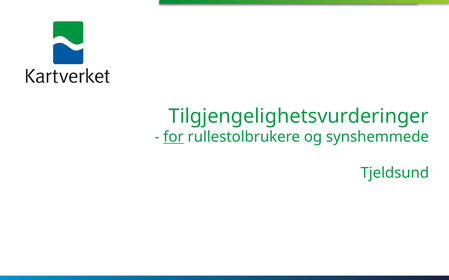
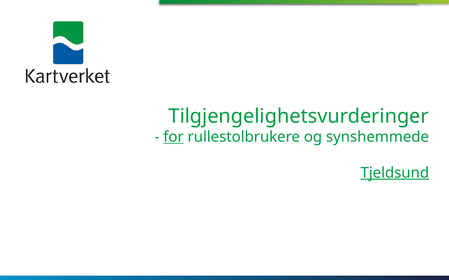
Tjeldsund underline: none -> present (395, 173)
